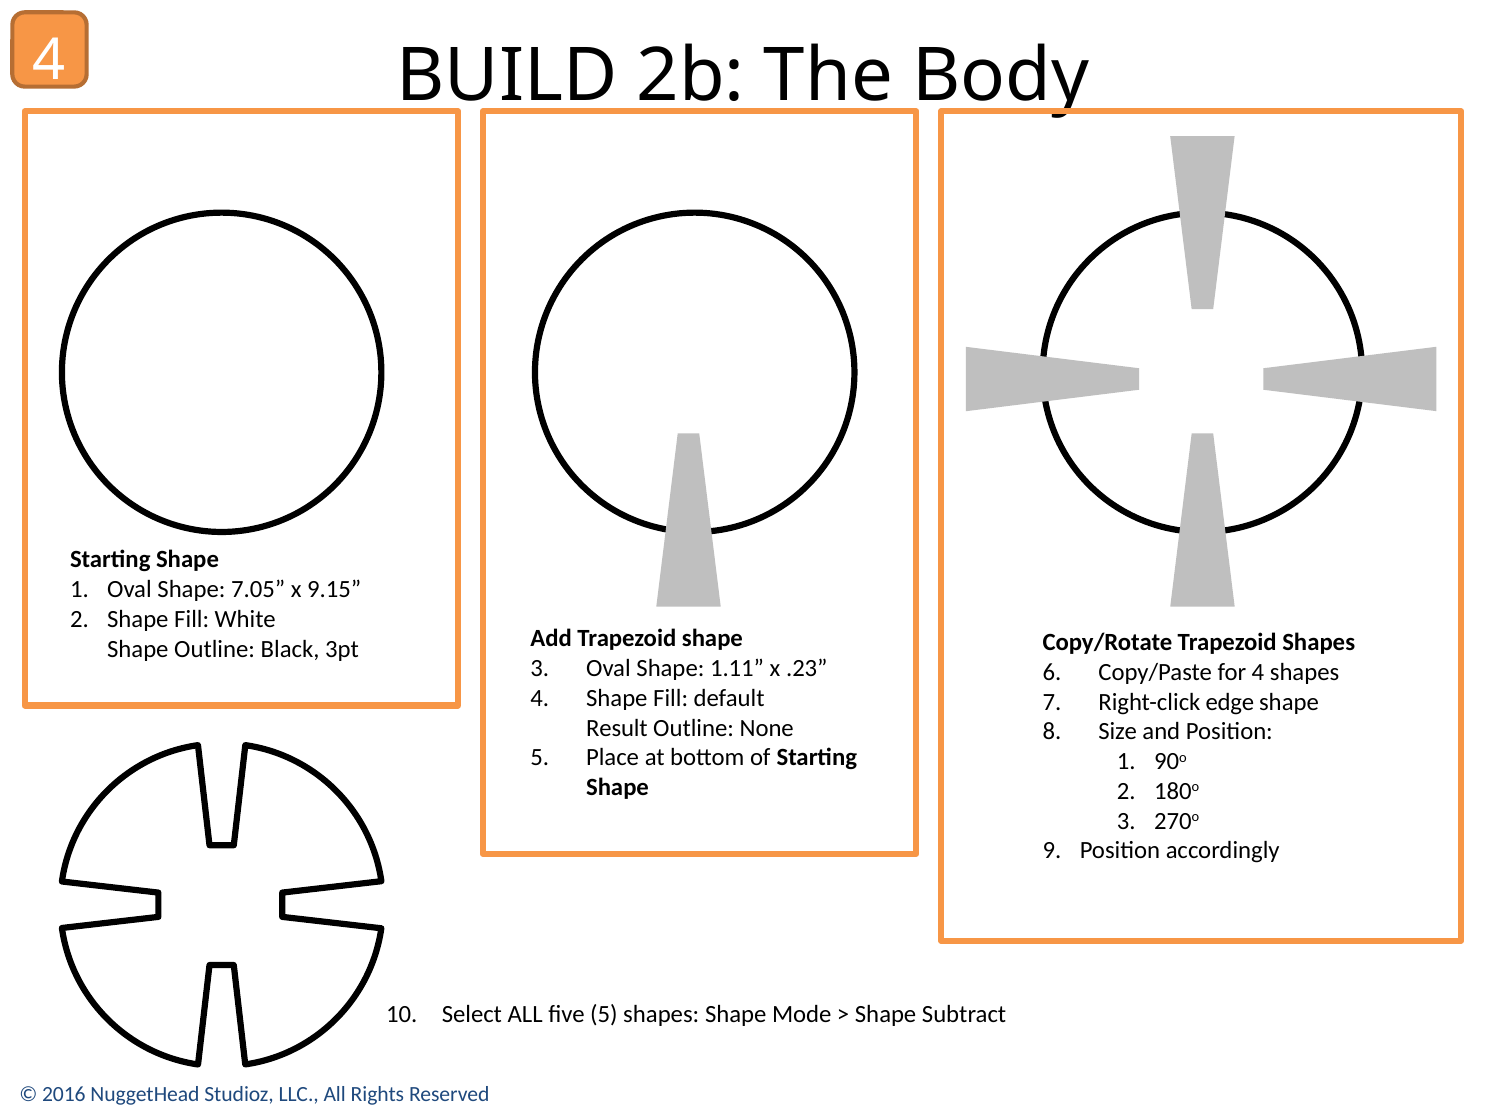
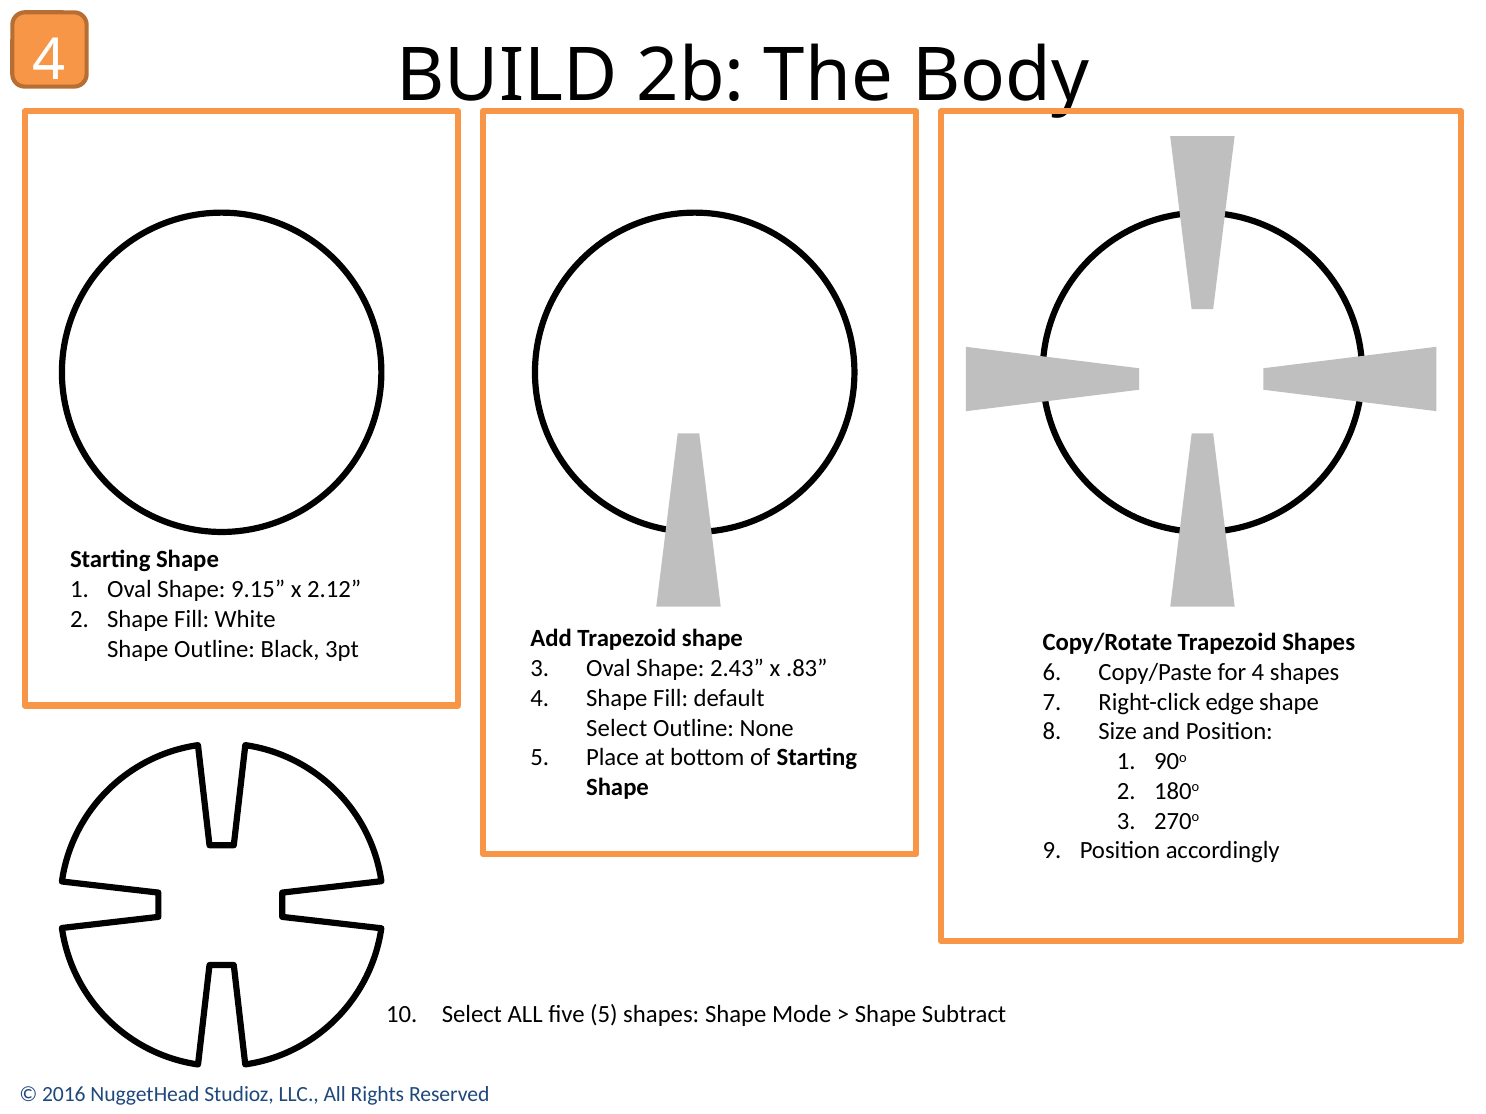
7.05: 7.05 -> 9.15 (258, 590)
9.15: 9.15 -> 2.12 (334, 590)
1.11: 1.11 -> 2.43 (737, 669)
.23: .23 -> .83 (807, 669)
Result: Result -> Select (617, 728)
